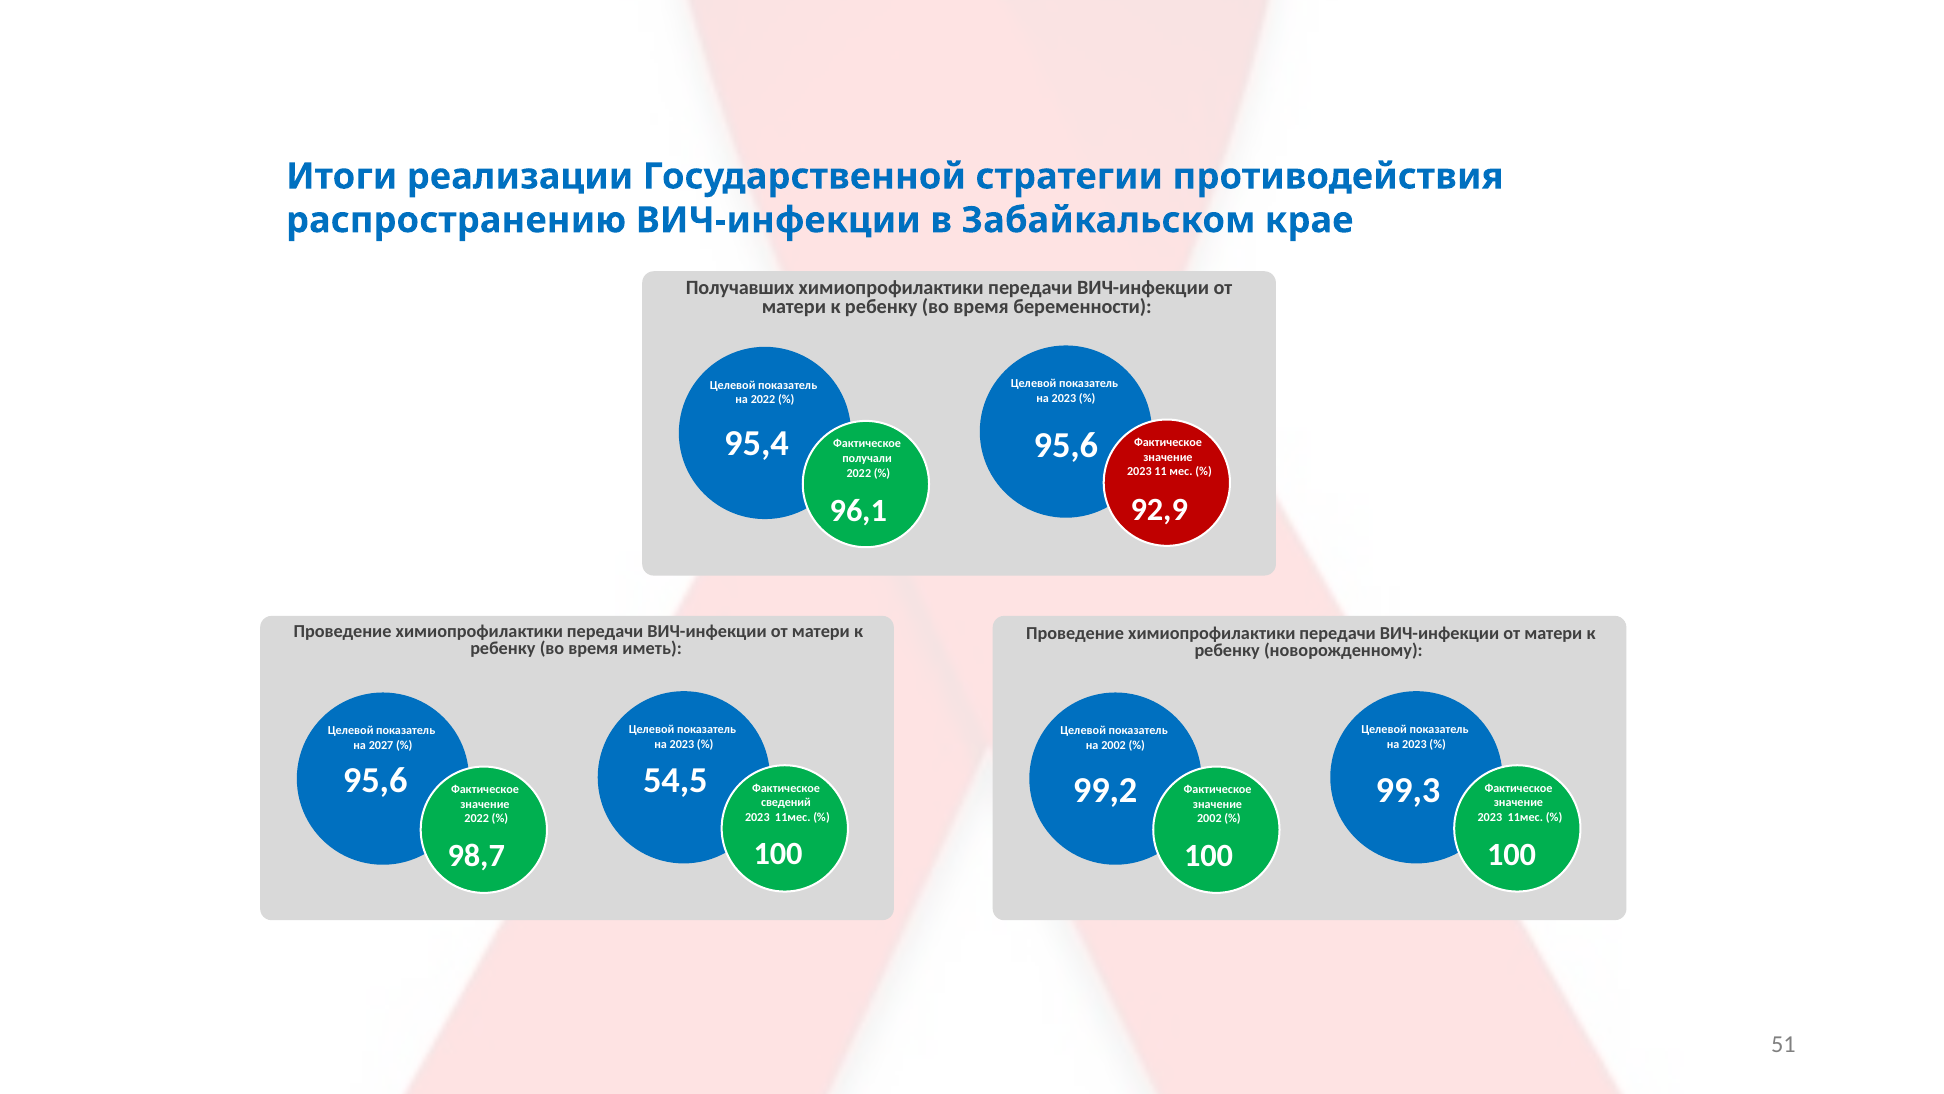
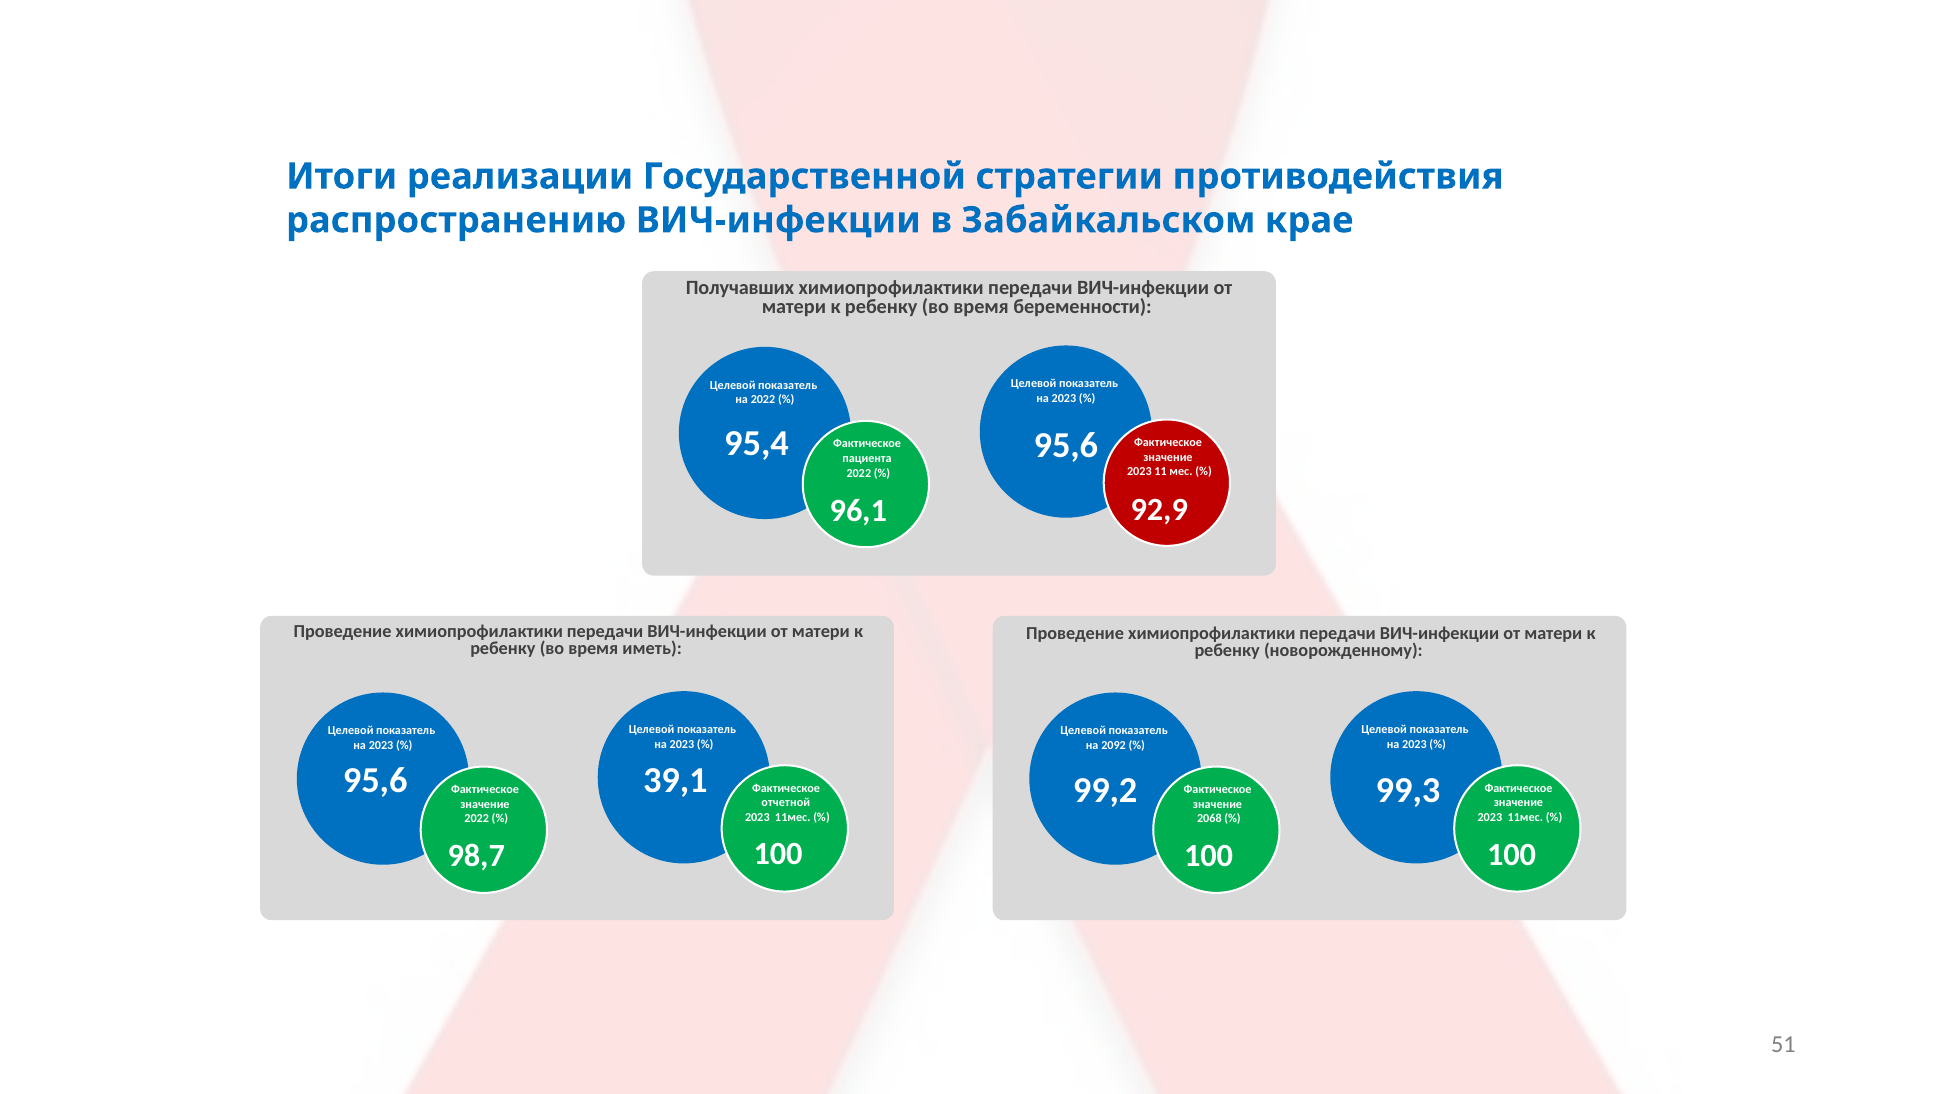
получали: получали -> пациента (867, 458)
2027: 2027 -> 2023 (381, 745)
на 2002: 2002 -> 2092 (1114, 745)
54,5: 54,5 -> 39,1 (675, 780)
сведений: сведений -> отчетной (786, 802)
2002: 2002 -> 2068 (1209, 818)
